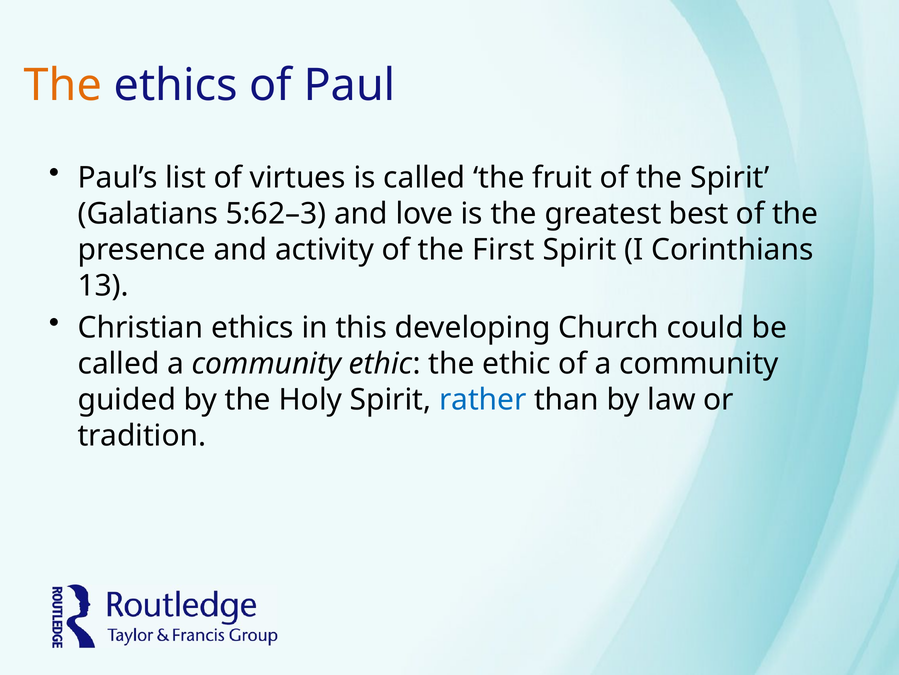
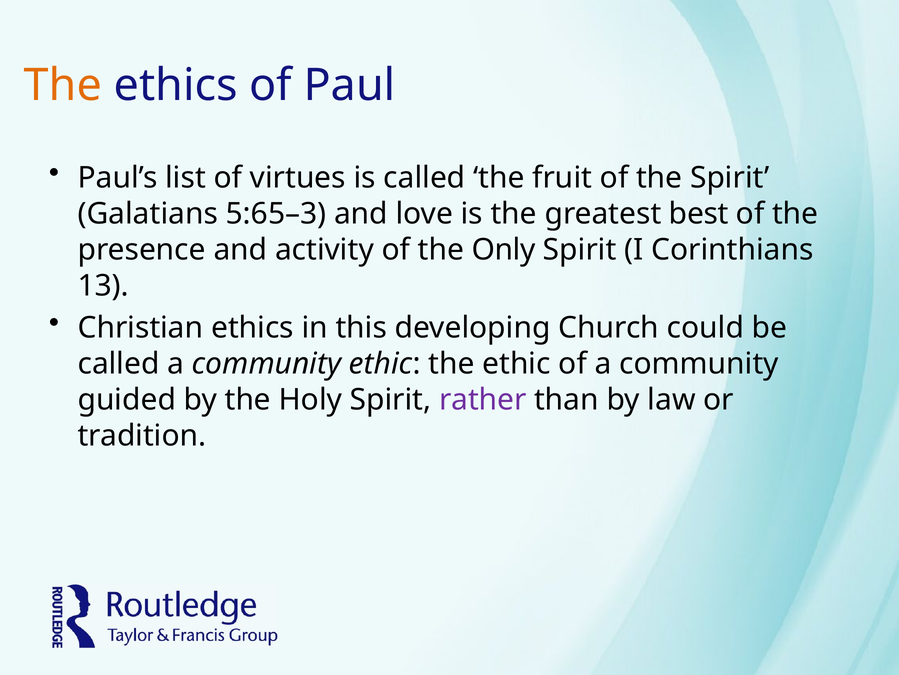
5:62–3: 5:62–3 -> 5:65–3 (276, 214)
First: First -> Only (504, 250)
rather colour: blue -> purple (483, 399)
